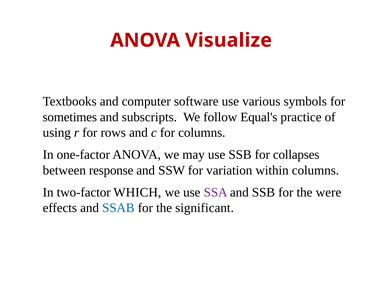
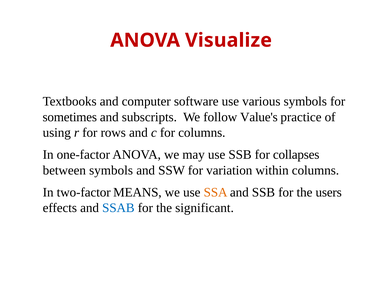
Equal's: Equal's -> Value's (259, 117)
between response: response -> symbols (111, 170)
WHICH: WHICH -> MEANS (137, 192)
SSA colour: purple -> orange (216, 192)
were: were -> users (329, 192)
